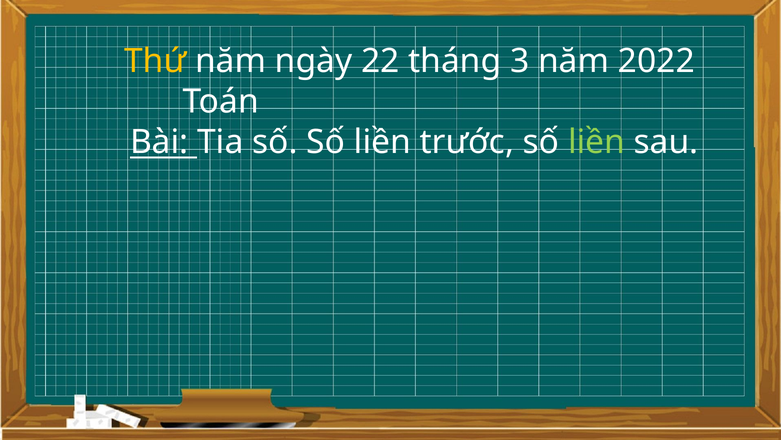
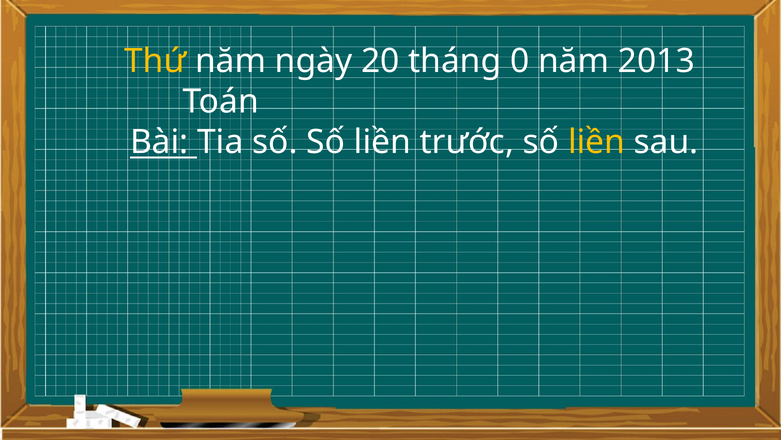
22: 22 -> 20 (380, 61)
3: 3 -> 0 (520, 61)
2022: 2022 -> 2013 (656, 61)
liền colour: light green -> yellow (597, 142)
